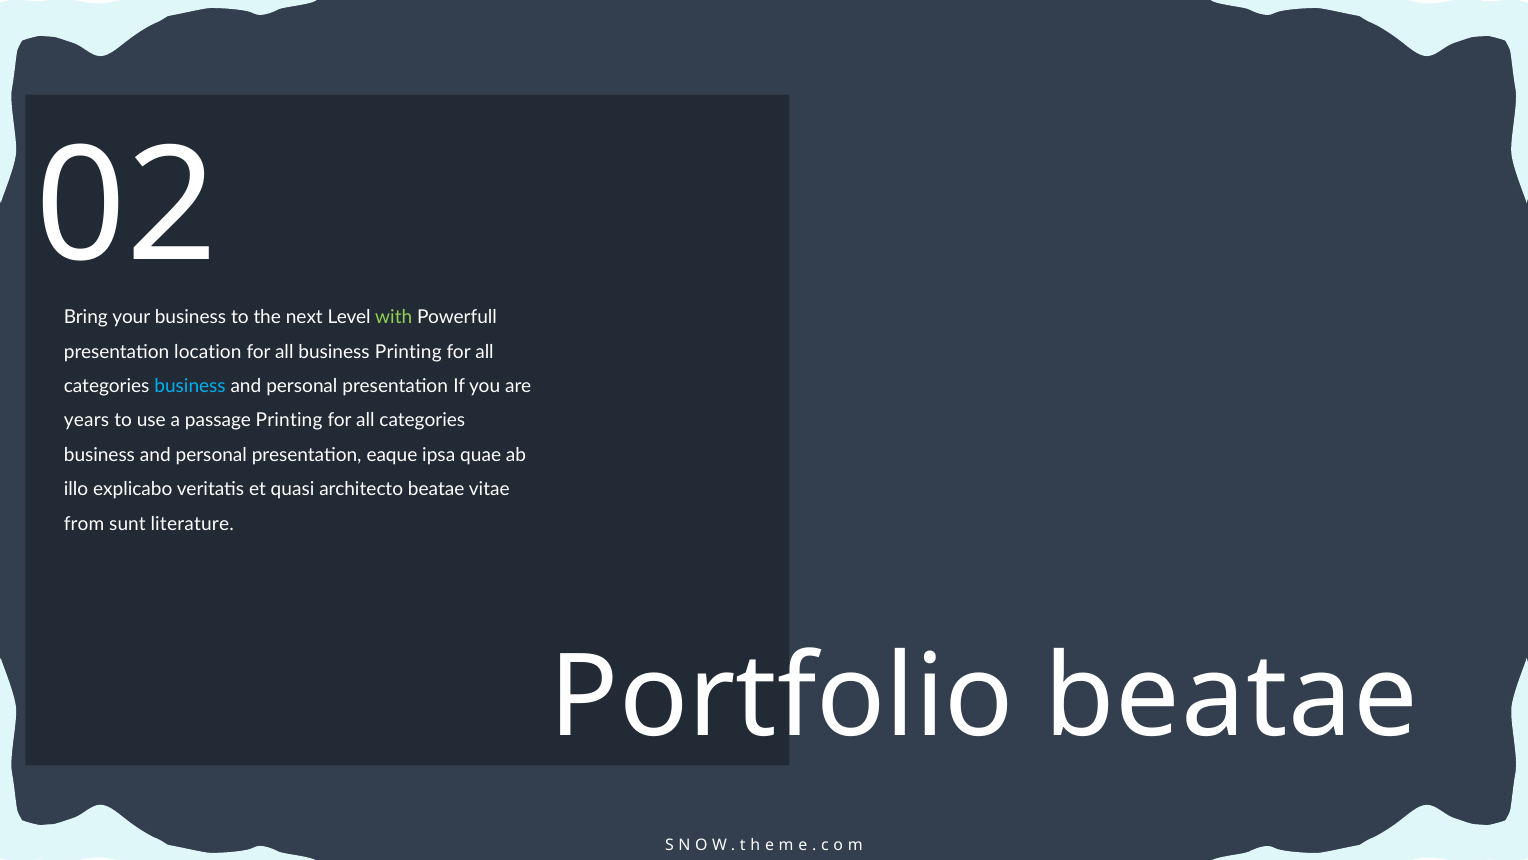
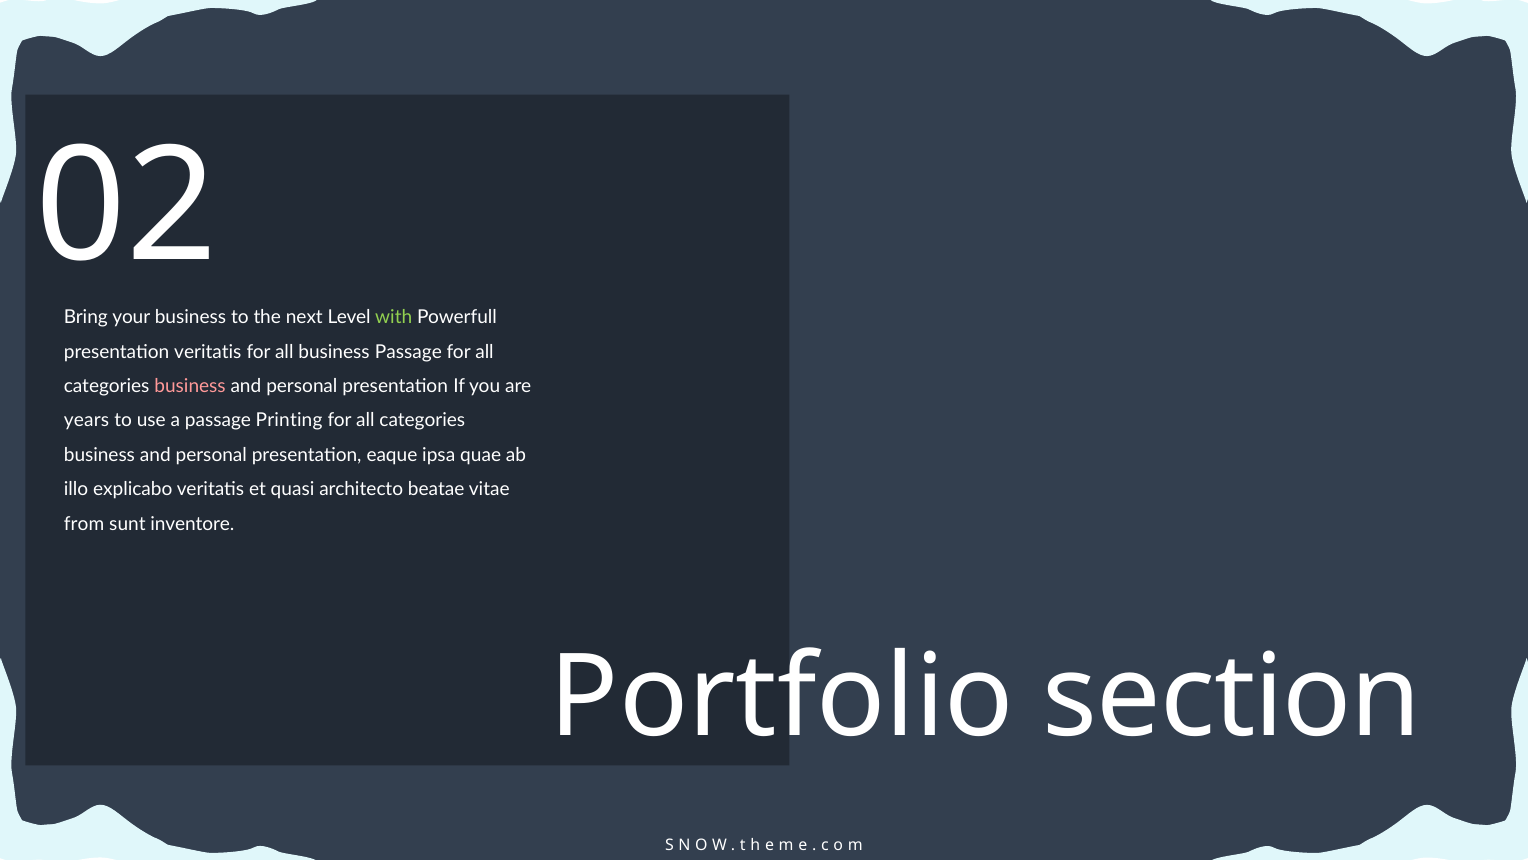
presentation location: location -> veritatis (208, 352)
business Printing: Printing -> Passage (408, 352)
business colour: light blue -> pink (190, 386)
literature: literature -> inventore (192, 524)
Portfolio beatae: beatae -> section (1232, 697)
